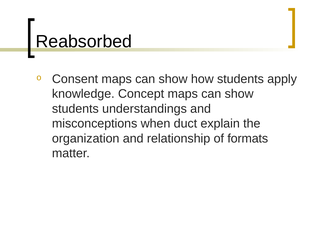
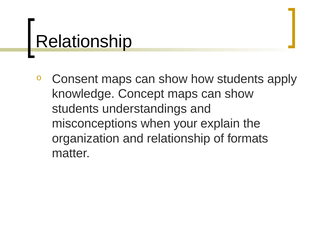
Reabsorbed: Reabsorbed -> Relationship (84, 42)
duct: duct -> your (186, 124)
